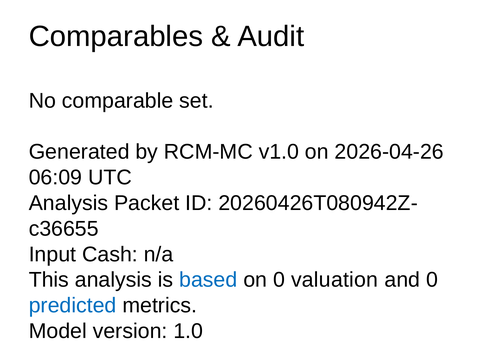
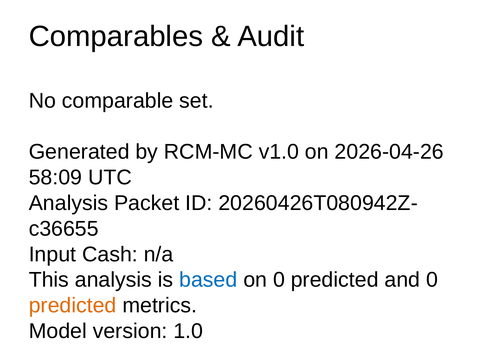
06:09: 06:09 -> 58:09 (55, 177)
on 0 valuation: valuation -> predicted (335, 280)
predicted colour: blue -> orange (73, 306)
